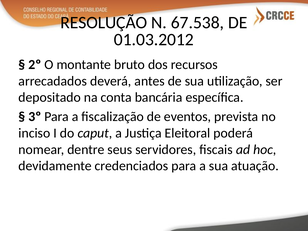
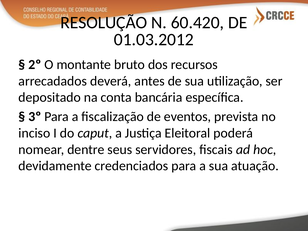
67.538: 67.538 -> 60.420 (197, 23)
